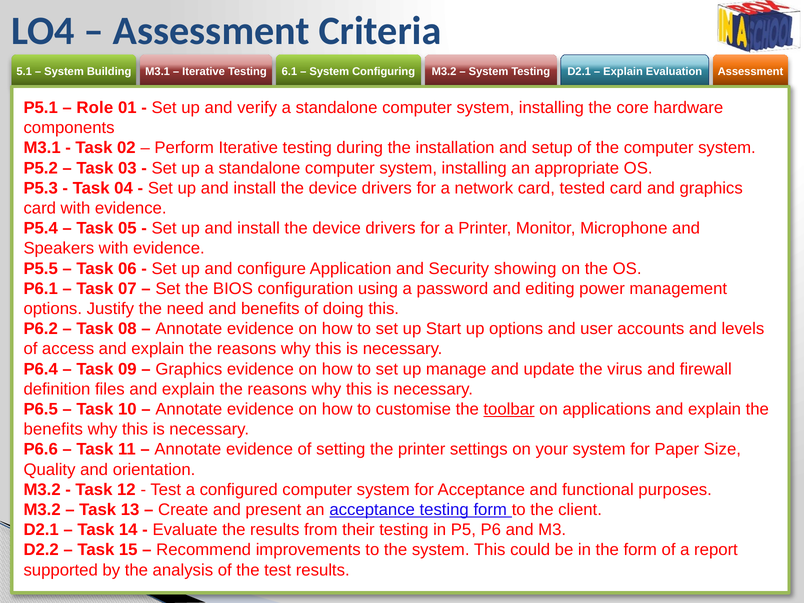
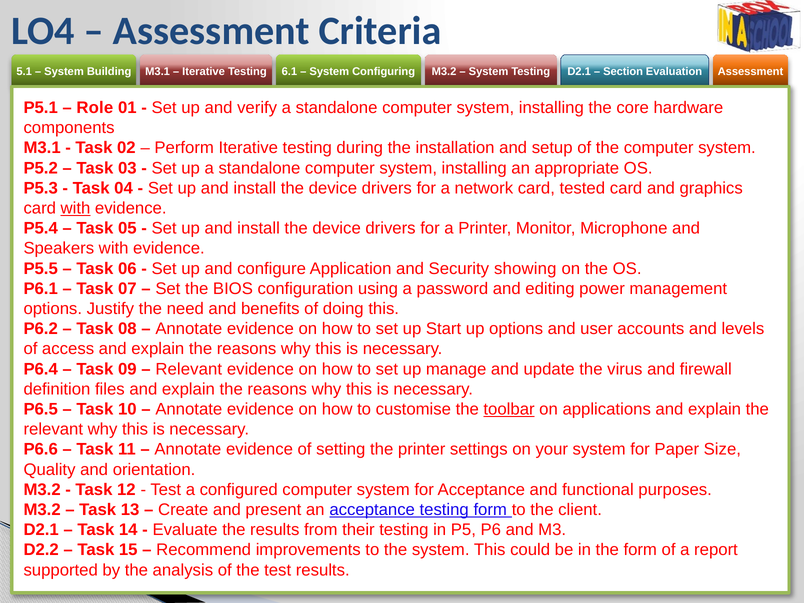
Explain: Explain -> Section (623, 72)
with underline: none -> present (75, 208)
Graphics: Graphics -> Relevant (189, 369)
benefits: benefits -> relevant (53, 429)
